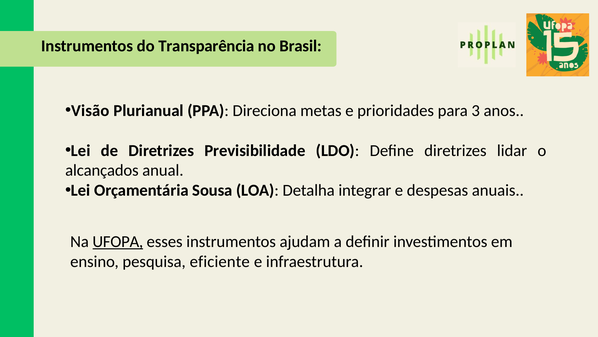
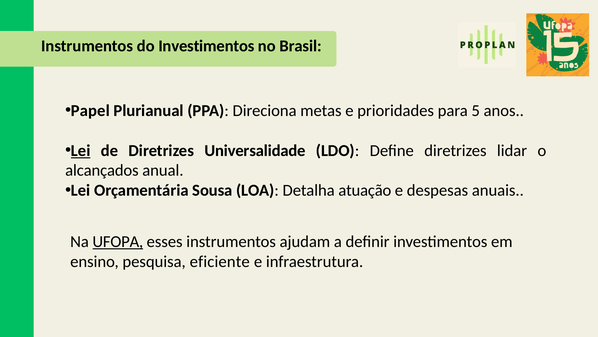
do Transparência: Transparência -> Investimentos (206, 46)
Visão: Visão -> Papel (90, 110)
3: 3 -> 5 (476, 110)
Lei underline: none -> present (81, 150)
Previsibilidade: Previsibilidade -> Universalidade (255, 150)
integrar: integrar -> atuação (365, 190)
